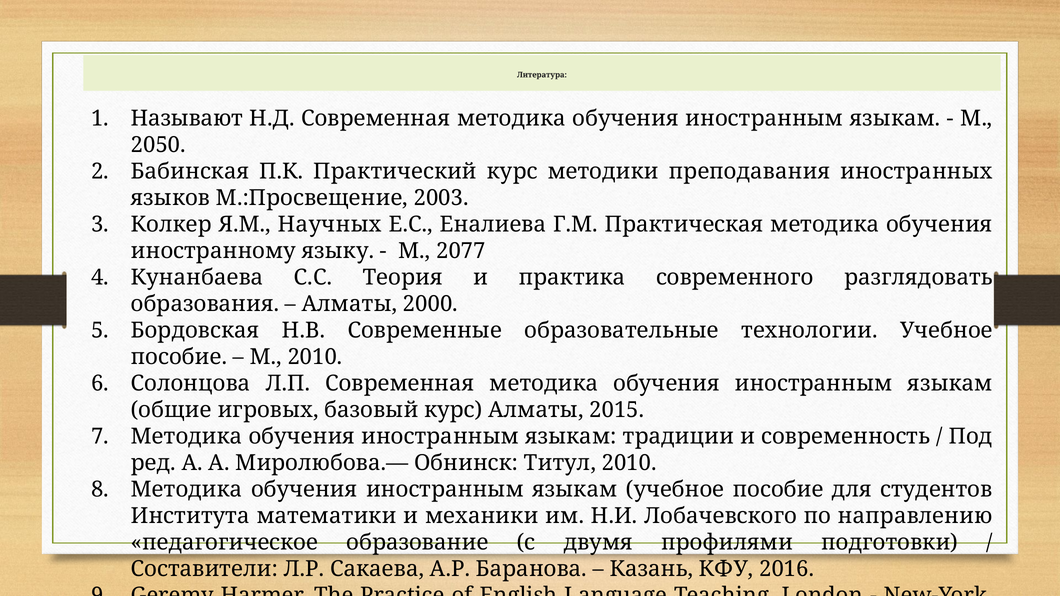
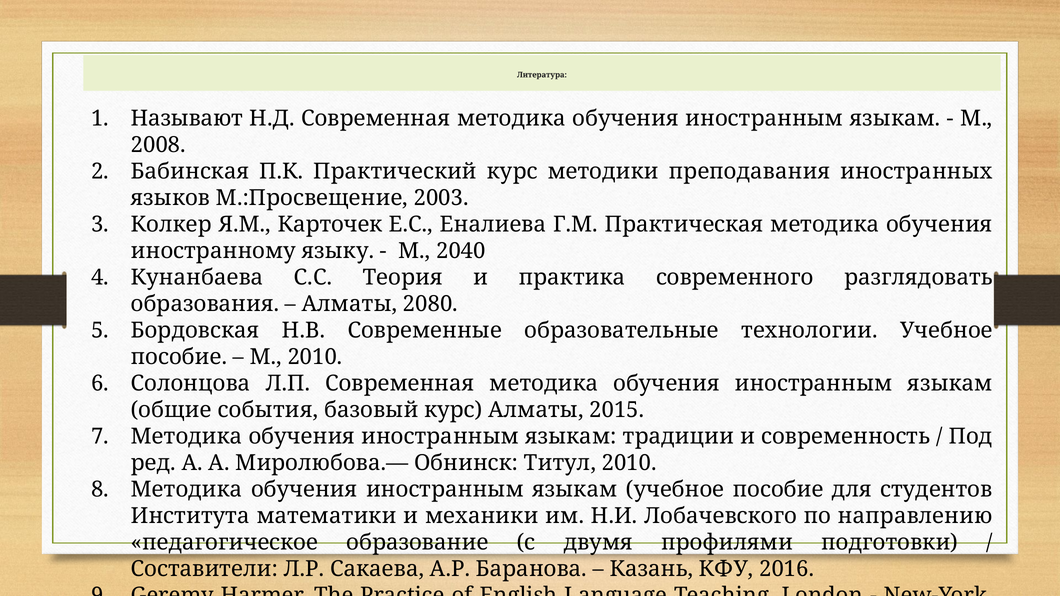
2050: 2050 -> 2008 (158, 145)
Научных: Научных -> Карточек (330, 224)
2077: 2077 -> 2040 (461, 251)
2000: 2000 -> 2080 (430, 304)
игровых: игровых -> события (268, 410)
